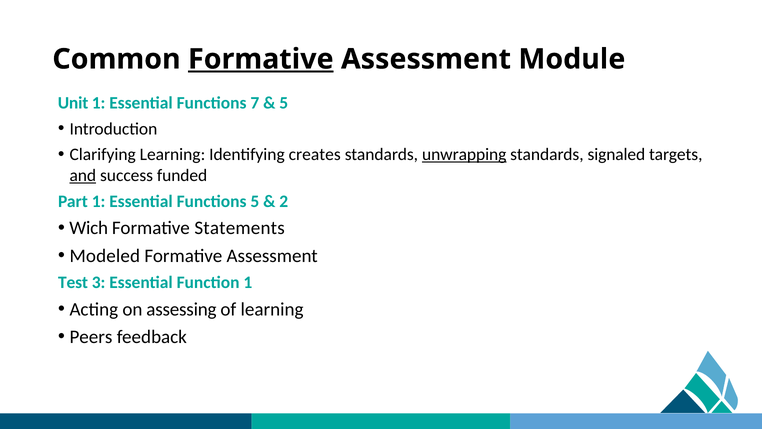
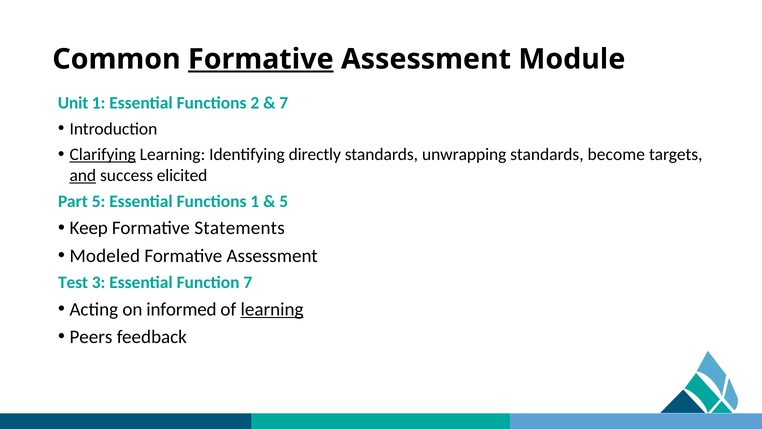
7: 7 -> 2 (255, 103)
5: 5 -> 7 (284, 103)
Clarifying underline: none -> present (103, 155)
creates: creates -> directly (315, 155)
unwrapping underline: present -> none (464, 155)
signaled: signaled -> become (616, 155)
funded: funded -> elicited (182, 175)
Part 1: 1 -> 5 (99, 201)
Functions 5: 5 -> 1 (255, 201)
2: 2 -> 5 (284, 201)
Wich: Wich -> Keep (89, 228)
Function 1: 1 -> 7 (248, 282)
assessing: assessing -> informed (181, 309)
learning underline: none -> present (272, 309)
